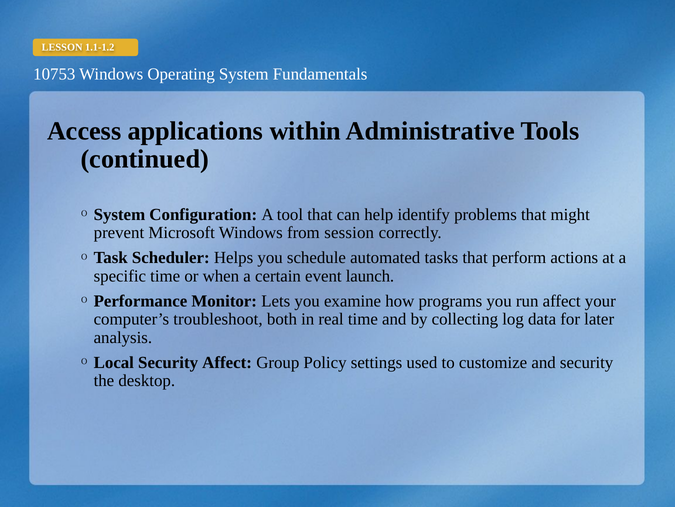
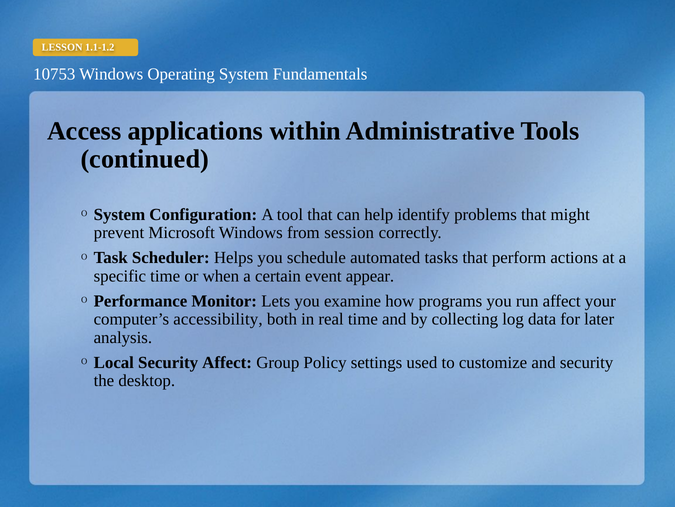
launch: launch -> appear (370, 276)
troubleshoot: troubleshoot -> accessibility (218, 319)
